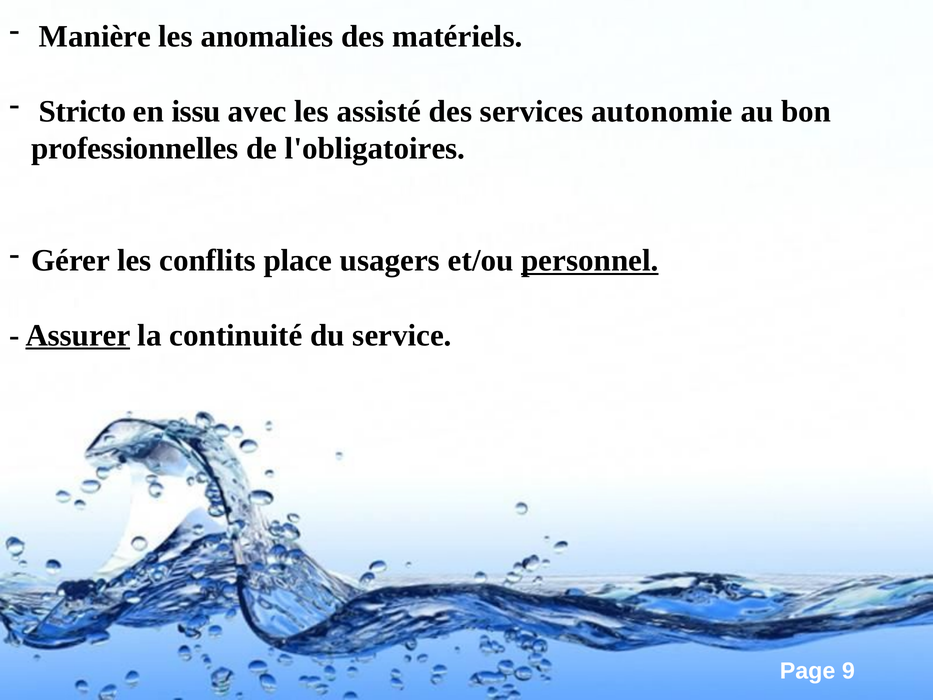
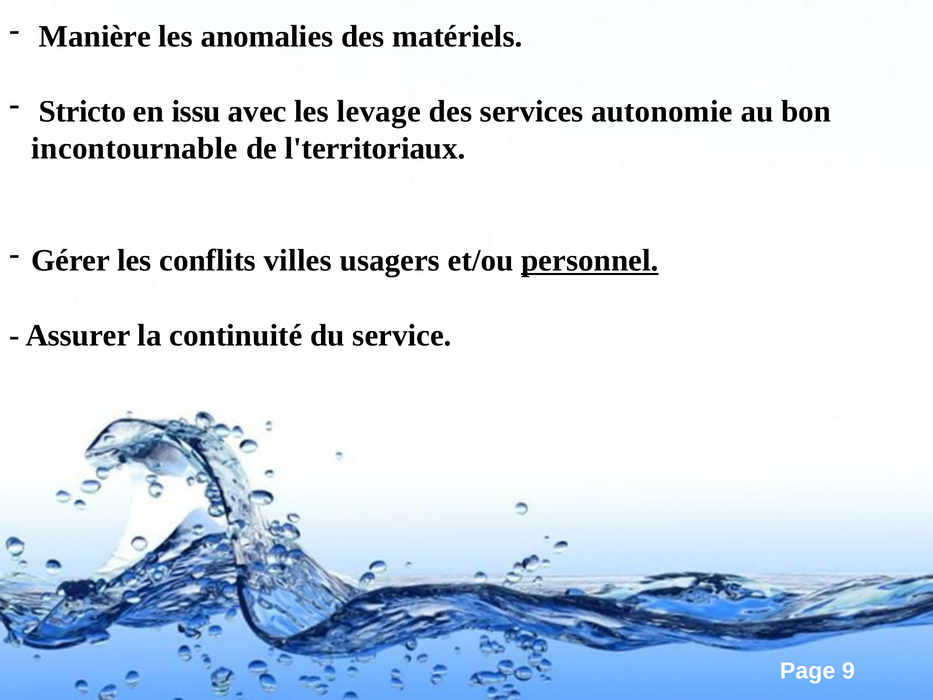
assisté: assisté -> levage (379, 111)
professionnelles: professionnelles -> incontournable (135, 149)
l'obligatoires: l'obligatoires -> l'territoriaux (375, 149)
place: place -> villes (298, 261)
Assurer underline: present -> none (78, 335)
